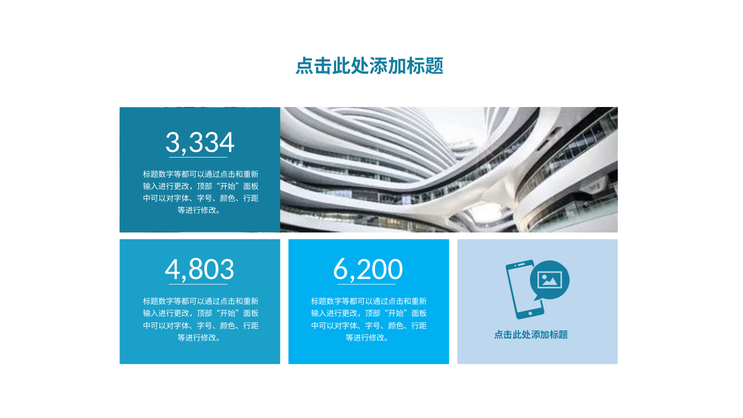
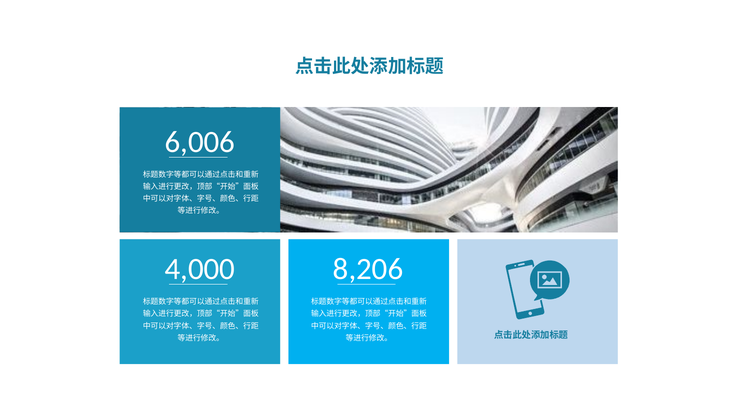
3,334: 3,334 -> 6,006 (200, 142)
4,803: 4,803 -> 4,000 (200, 269)
6,200: 6,200 -> 8,206 (368, 269)
